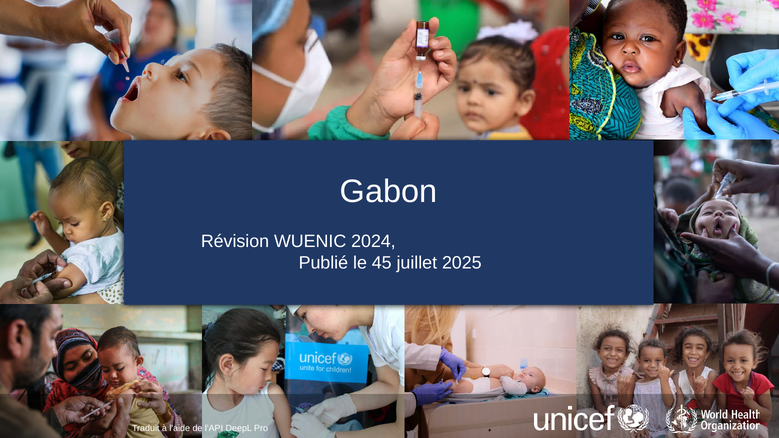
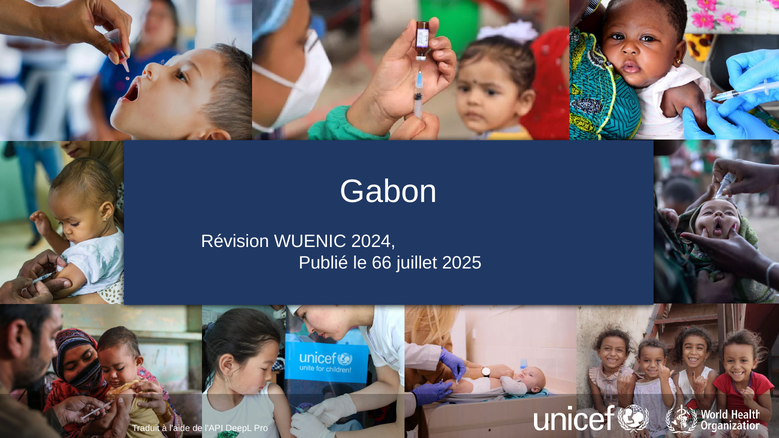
45: 45 -> 66 (382, 263)
